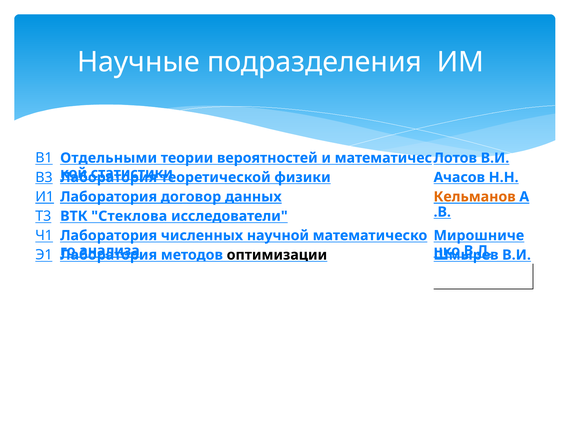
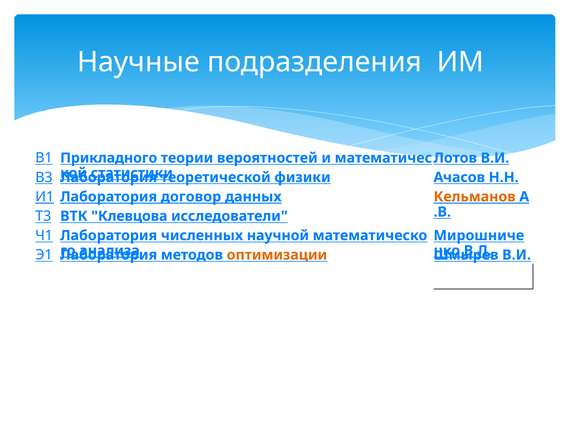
Отдельными: Отдельными -> Прикладного (109, 158)
Стеклова: Стеклова -> Клевцова (129, 216)
оптимизации colour: black -> orange (277, 255)
